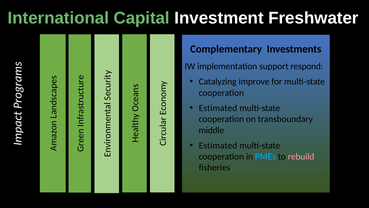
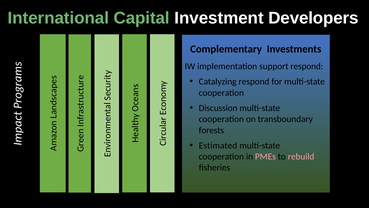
Freshwater: Freshwater -> Developers (313, 18)
Catalyzing improve: improve -> respond (254, 82)
Estimated: Estimated -> Discussion (218, 108)
middle: middle -> forests (211, 130)
PMEs colour: light blue -> pink (265, 156)
